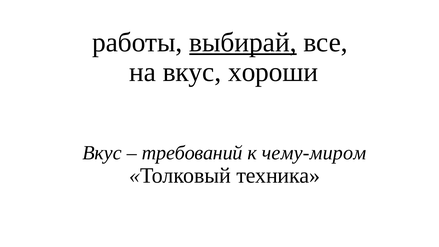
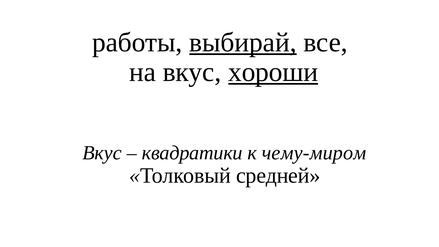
хороши underline: none -> present (273, 72)
требований: требований -> квадратики (192, 153)
техника: техника -> средней (278, 176)
